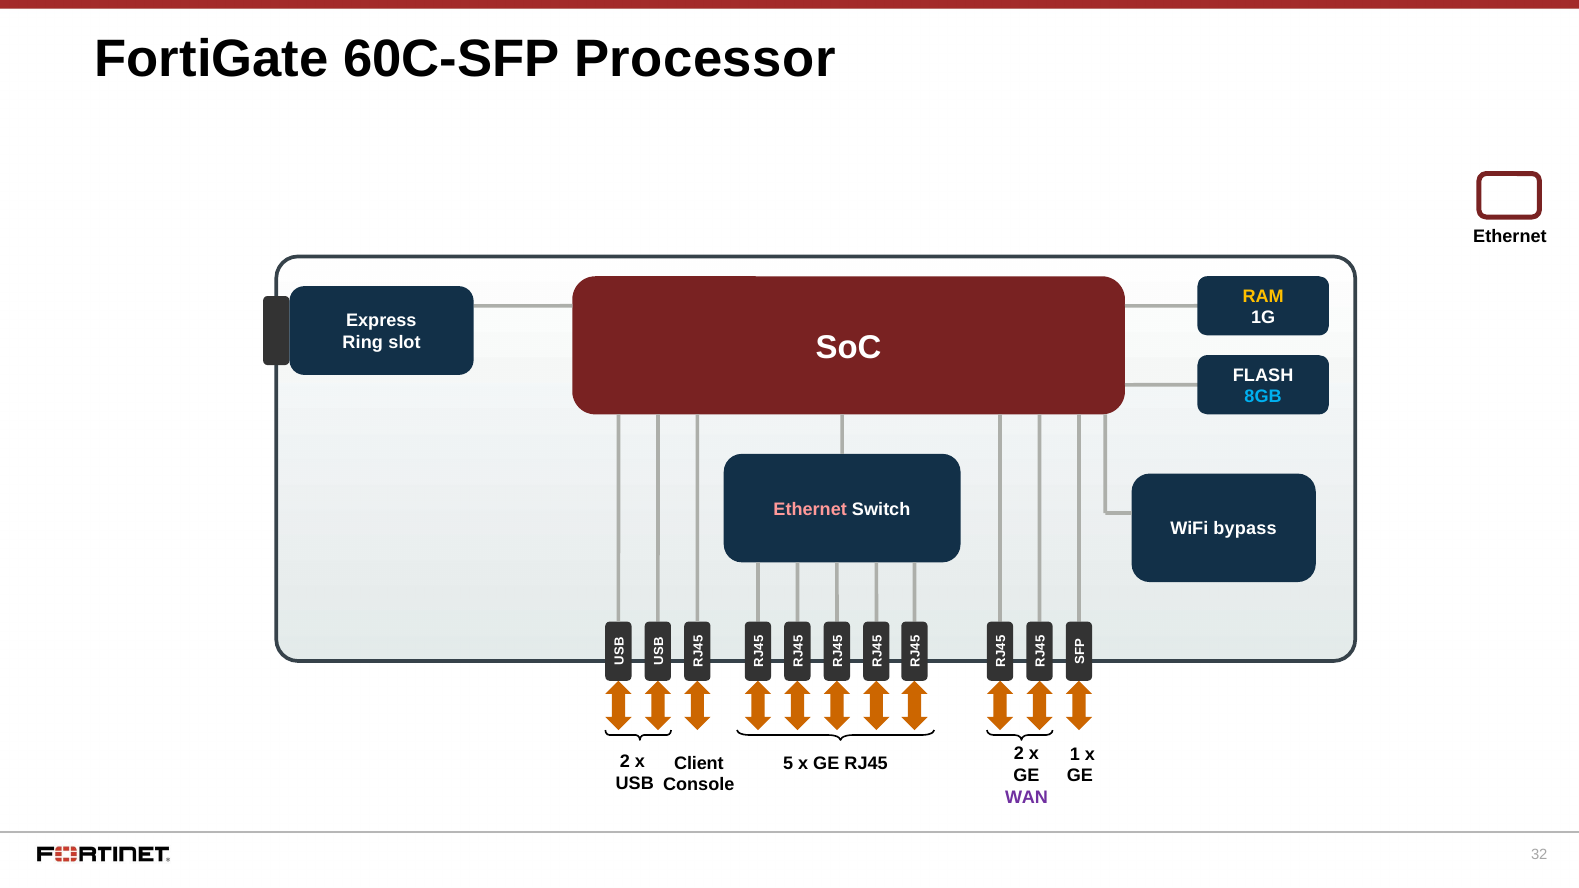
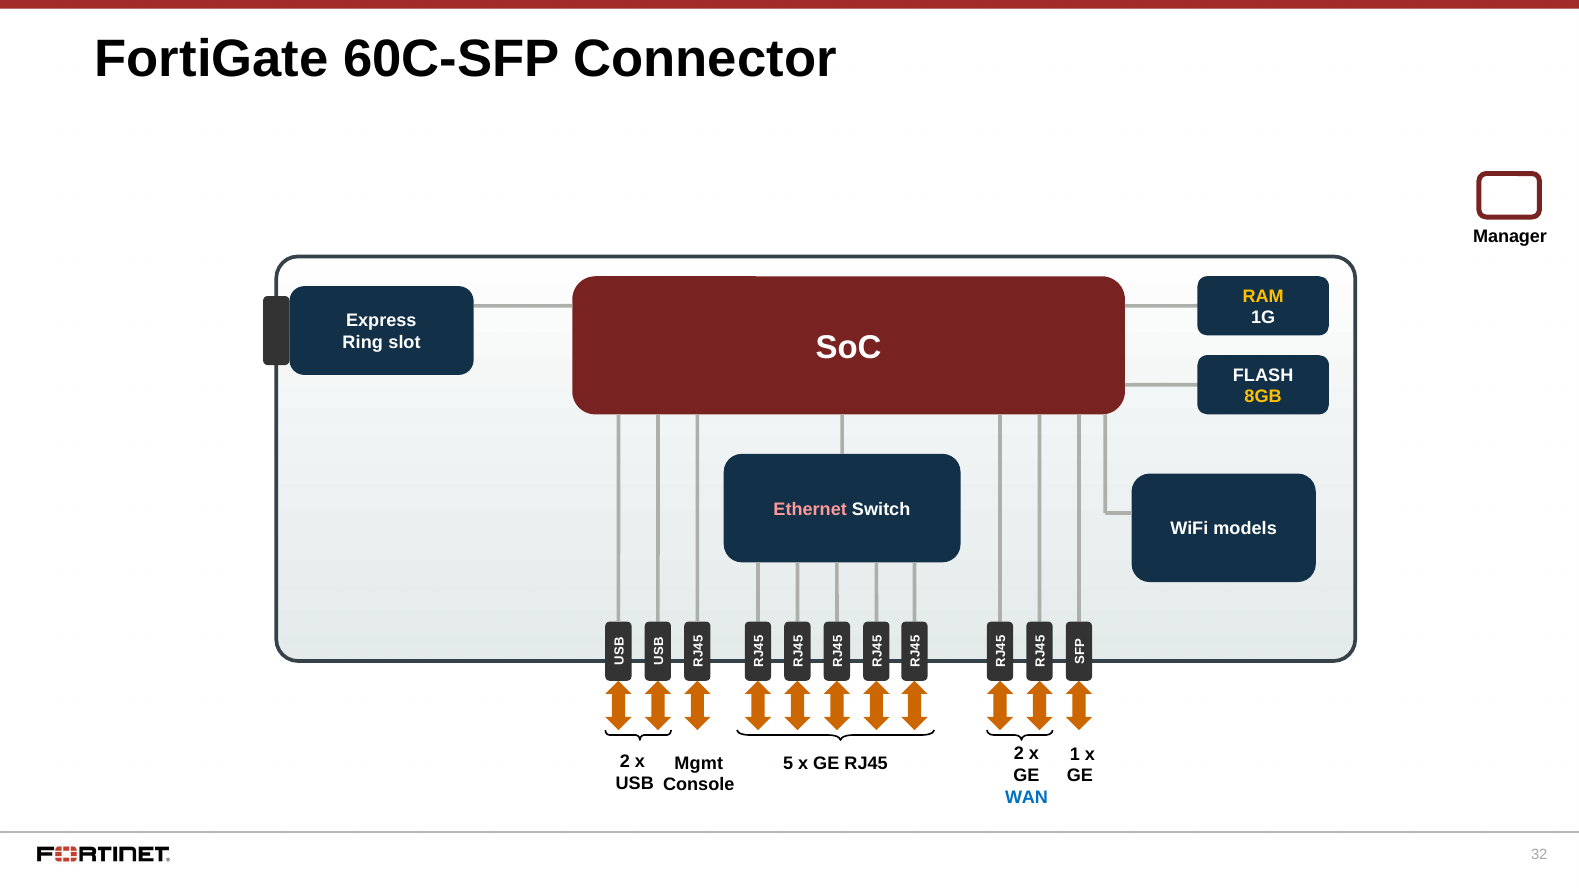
Processor: Processor -> Connector (705, 59)
Ethernet: Ethernet -> Manager (1510, 237)
8GB colour: light blue -> yellow (1263, 397)
bypass: bypass -> models (1245, 529)
Client: Client -> Mgmt (699, 764)
WAN colour: purple -> blue (1026, 798)
